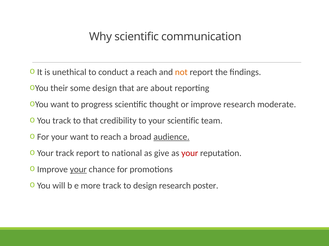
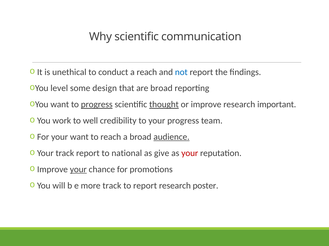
not colour: orange -> blue (181, 72)
their: their -> level (59, 88)
are about: about -> broad (161, 88)
progress underline: none -> present (97, 105)
thought underline: none -> present (164, 105)
moderate: moderate -> important (277, 105)
You track: track -> work (62, 121)
to that: that -> well (90, 121)
your scientific: scientific -> progress (183, 121)
to design: design -> report (145, 186)
